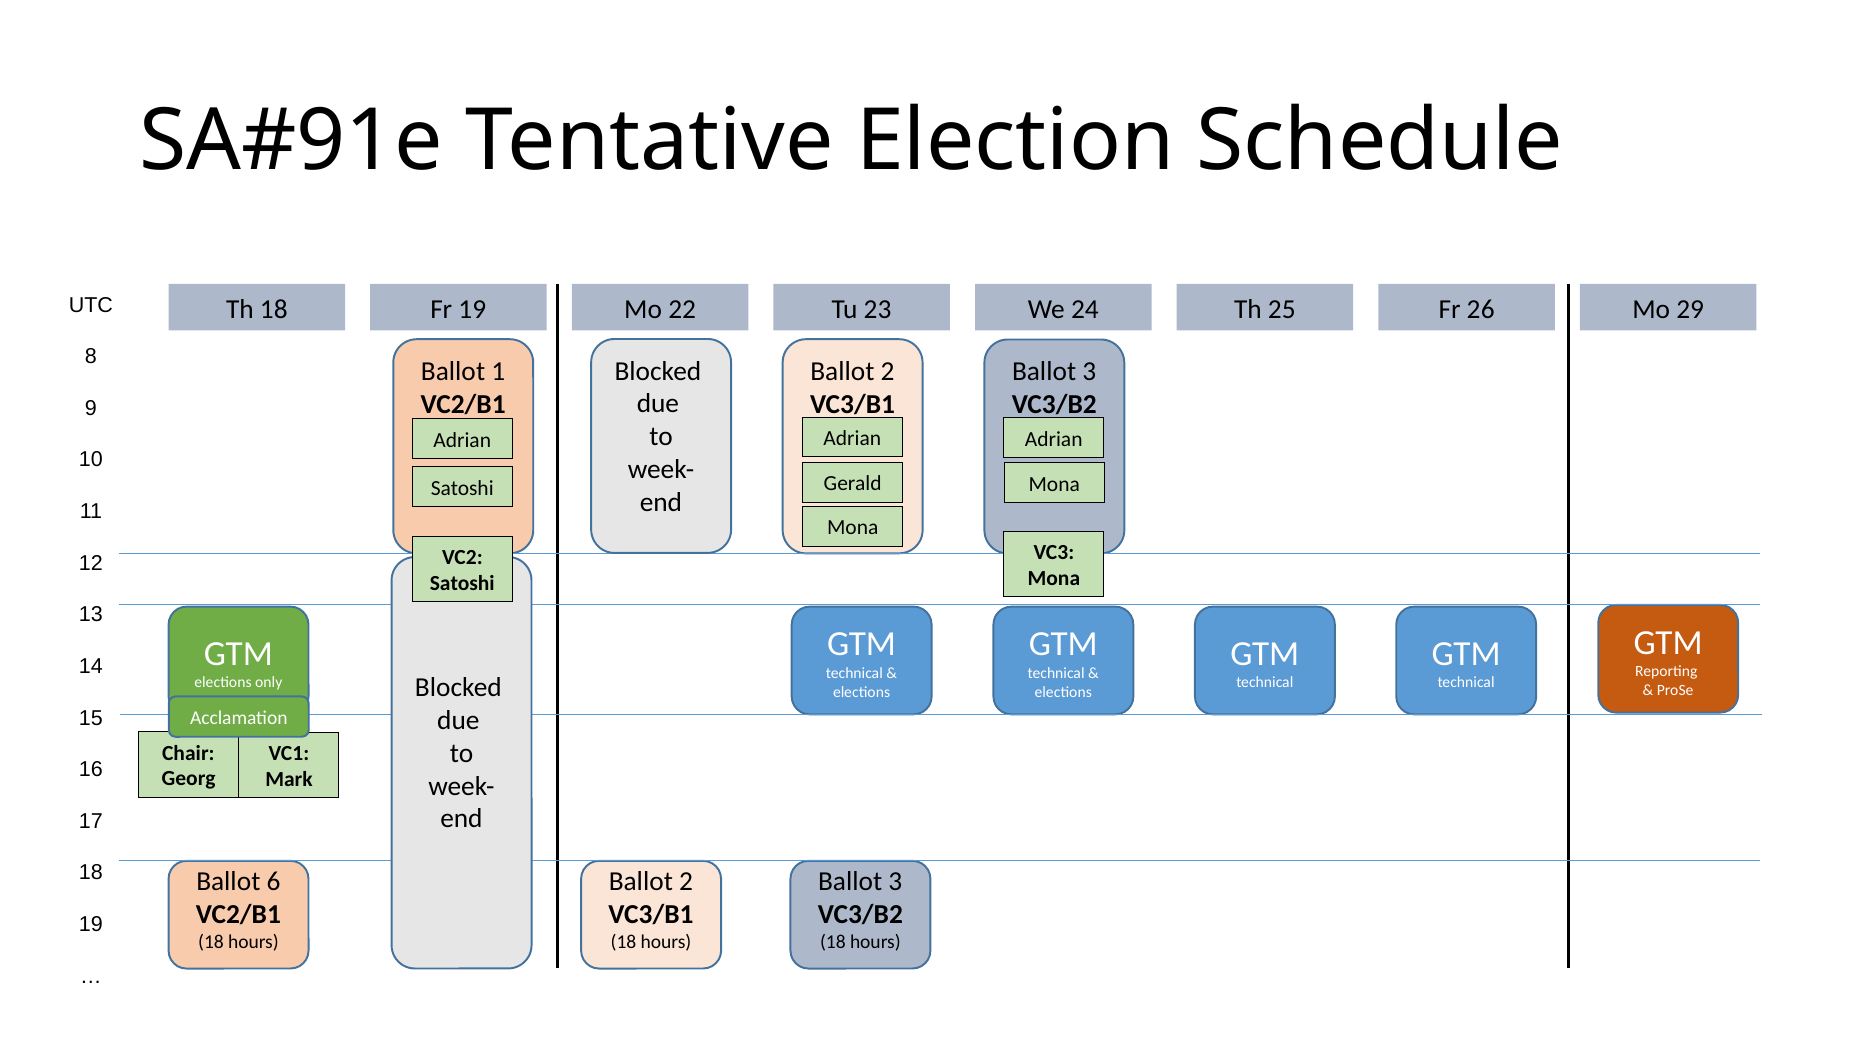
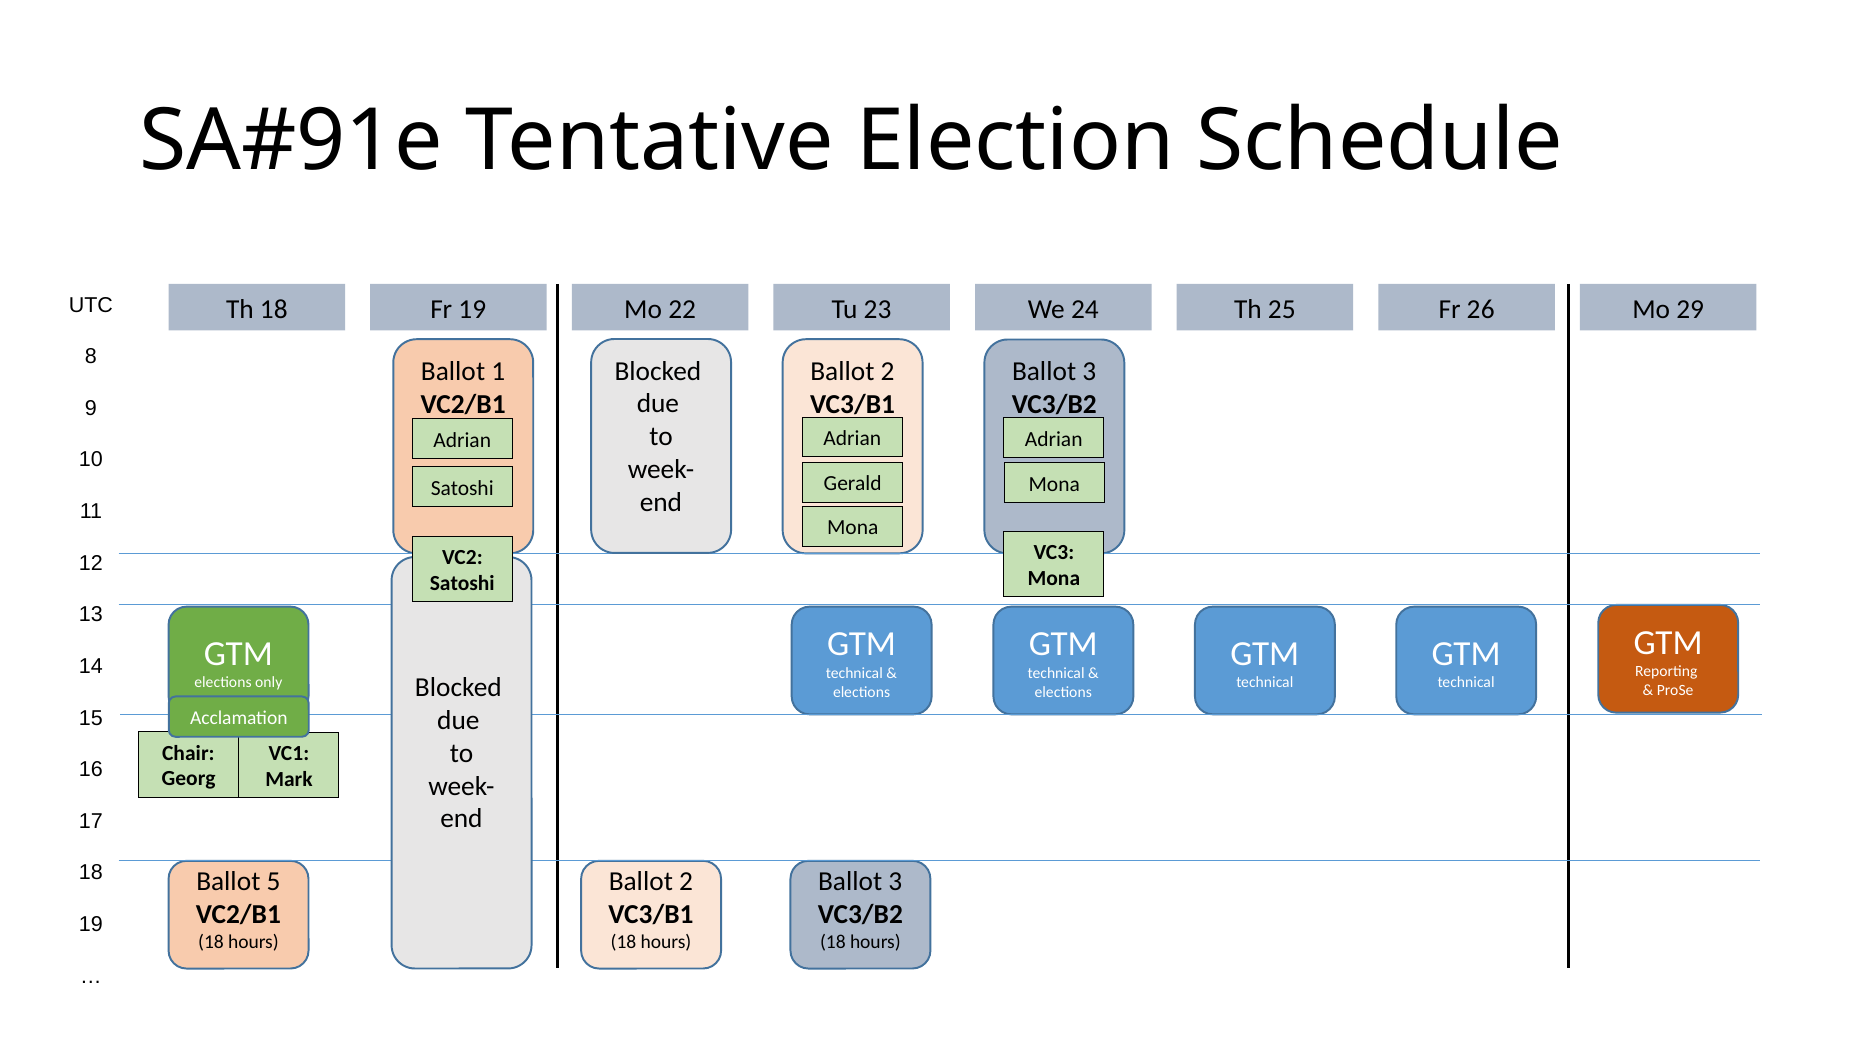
6: 6 -> 5 (273, 882)
